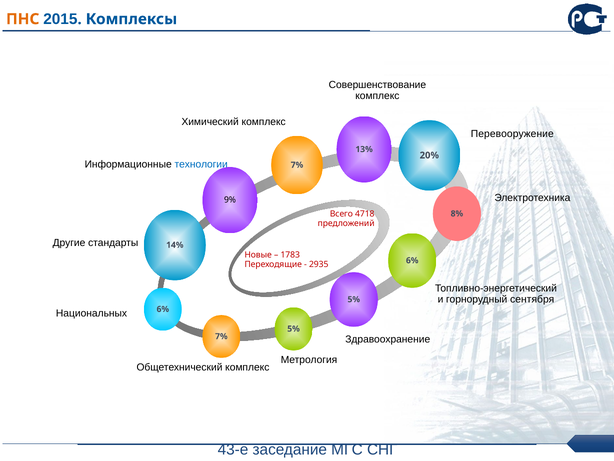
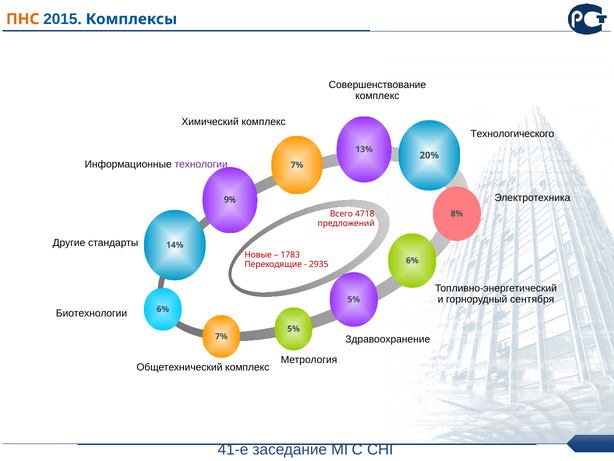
Перевооружение: Перевооружение -> Технологического (512, 134)
технологии colour: blue -> purple (201, 164)
Национальных: Национальных -> Биотехнологии (92, 313)
43-е: 43-е -> 41-е (233, 449)
